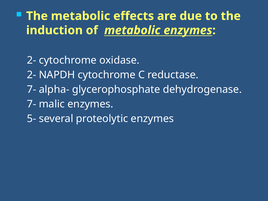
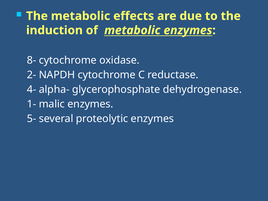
2-: 2- -> 8- (32, 60)
7-: 7- -> 4- (32, 90)
7-: 7- -> 1- (32, 104)
